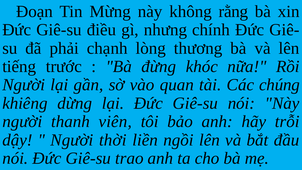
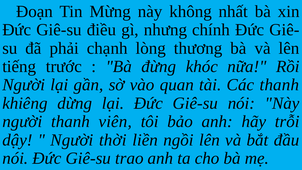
rằng: rằng -> nhất (233, 11)
Các chúng: chúng -> thanh (279, 85)
